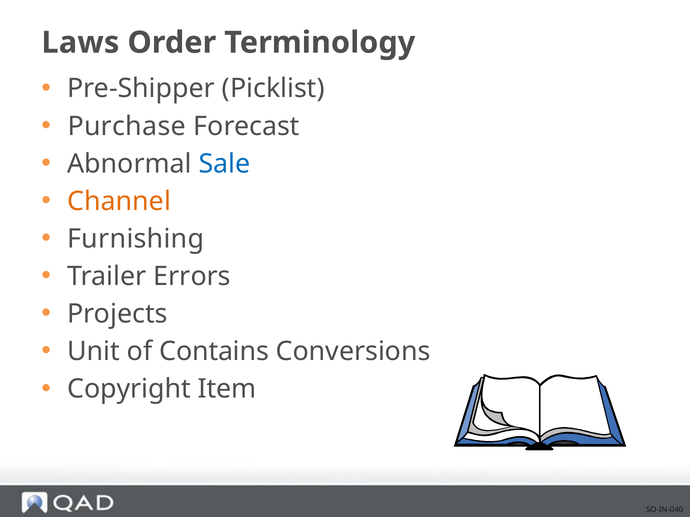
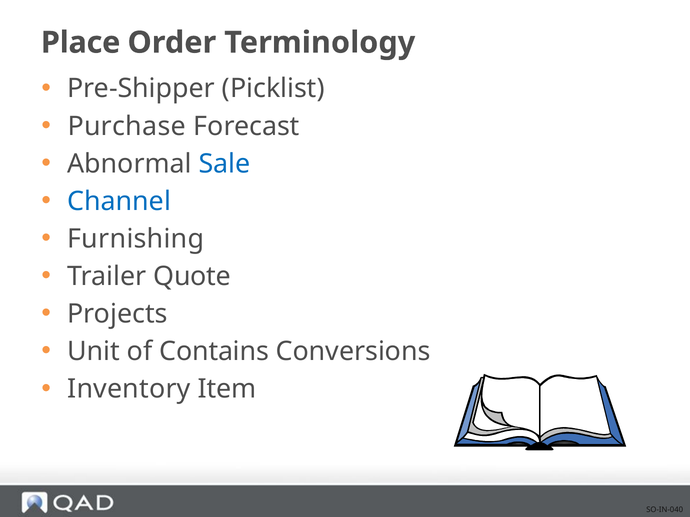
Laws: Laws -> Place (81, 43)
Channel colour: orange -> blue (119, 202)
Errors: Errors -> Quote (192, 277)
Copyright: Copyright -> Inventory (129, 389)
